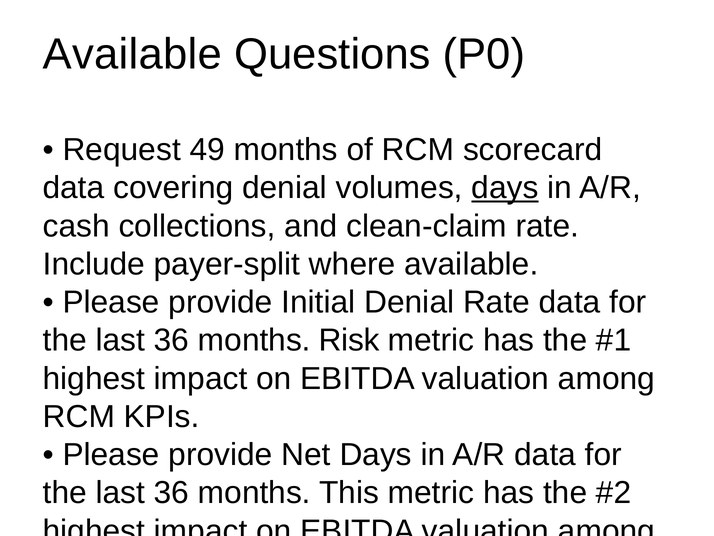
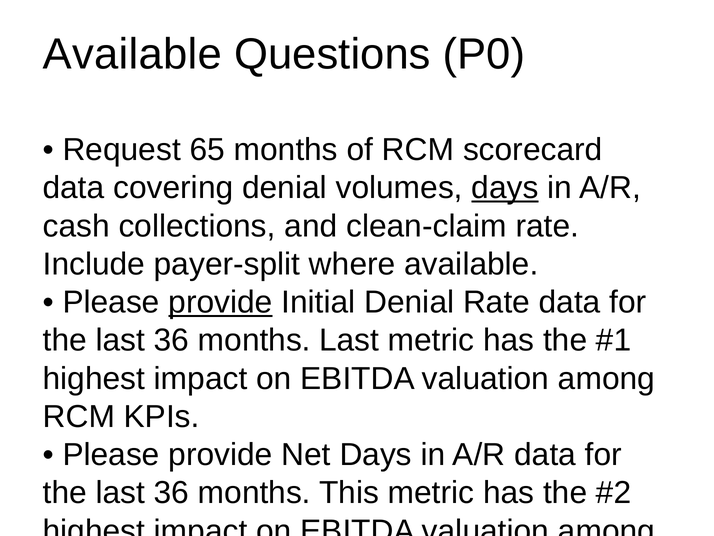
49: 49 -> 65 (207, 150)
provide underline: none -> present (220, 302)
months Risk: Risk -> Last (349, 340)
